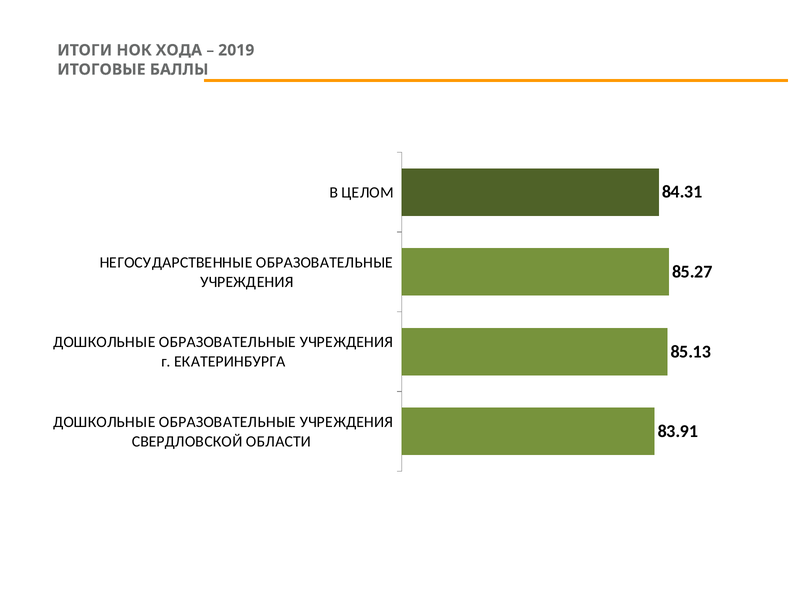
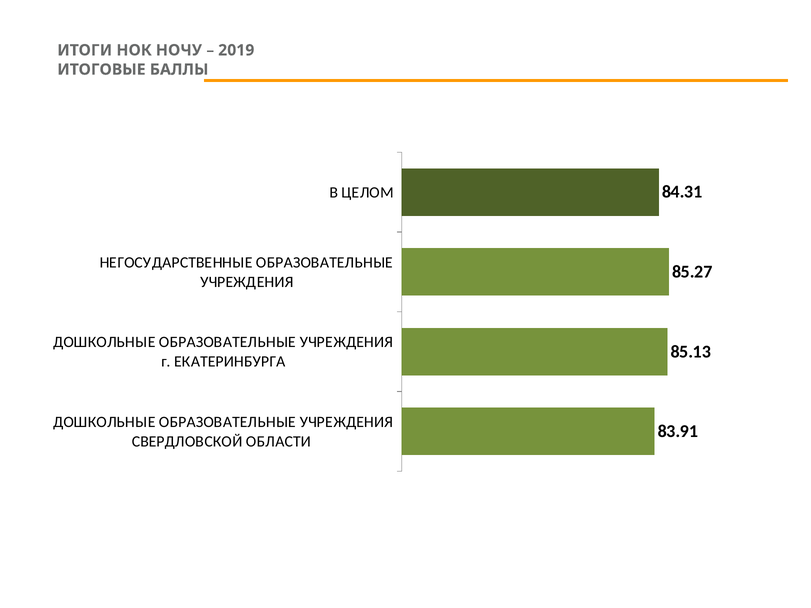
ХОДА: ХОДА -> НОЧУ (179, 50)
